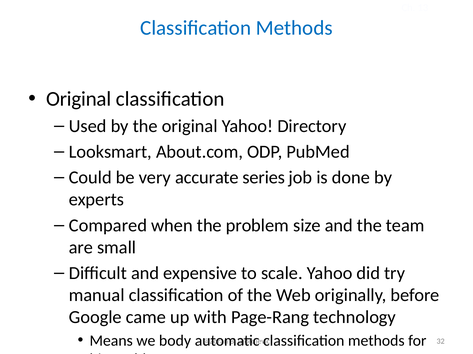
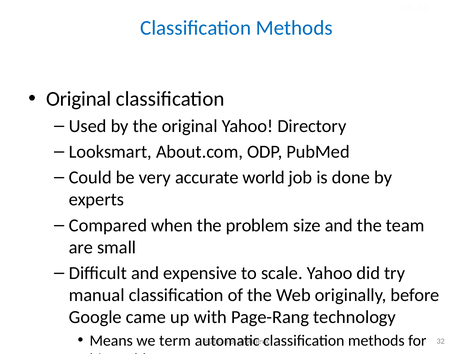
series: series -> world (264, 178)
body: body -> term (175, 341)
